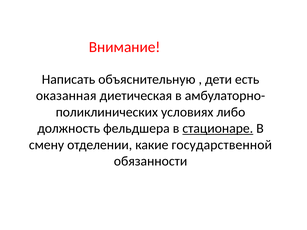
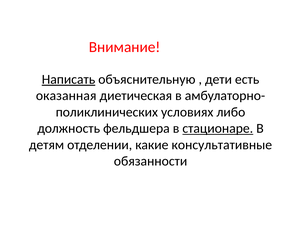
Написать underline: none -> present (68, 79)
смену: смену -> детям (47, 145)
государственной: государственной -> консультативные (222, 145)
